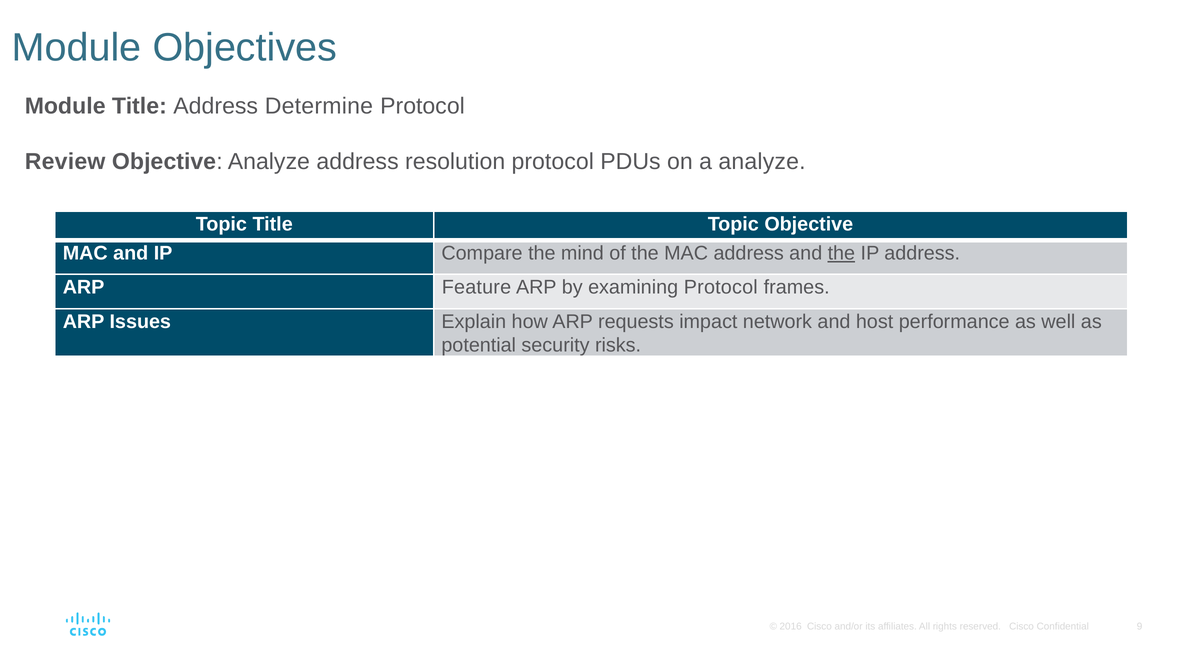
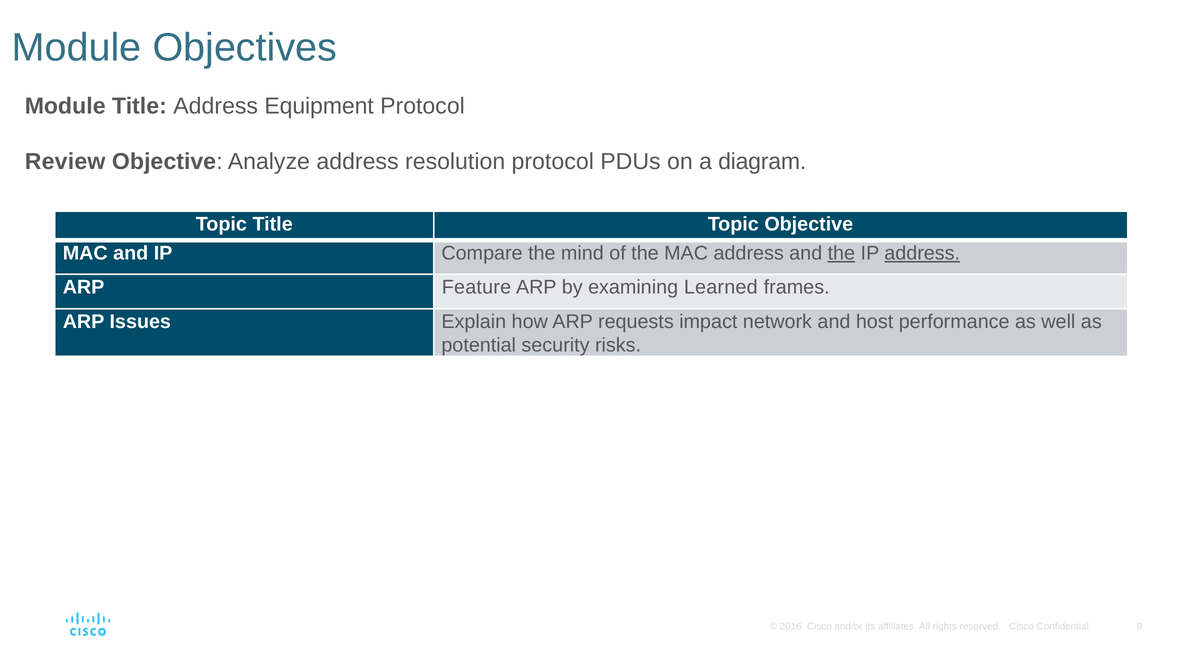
Determine: Determine -> Equipment (319, 106)
a analyze: analyze -> diagram (762, 162)
address underline: none -> present (922, 253)
examining Protocol: Protocol -> Learned (721, 287)
